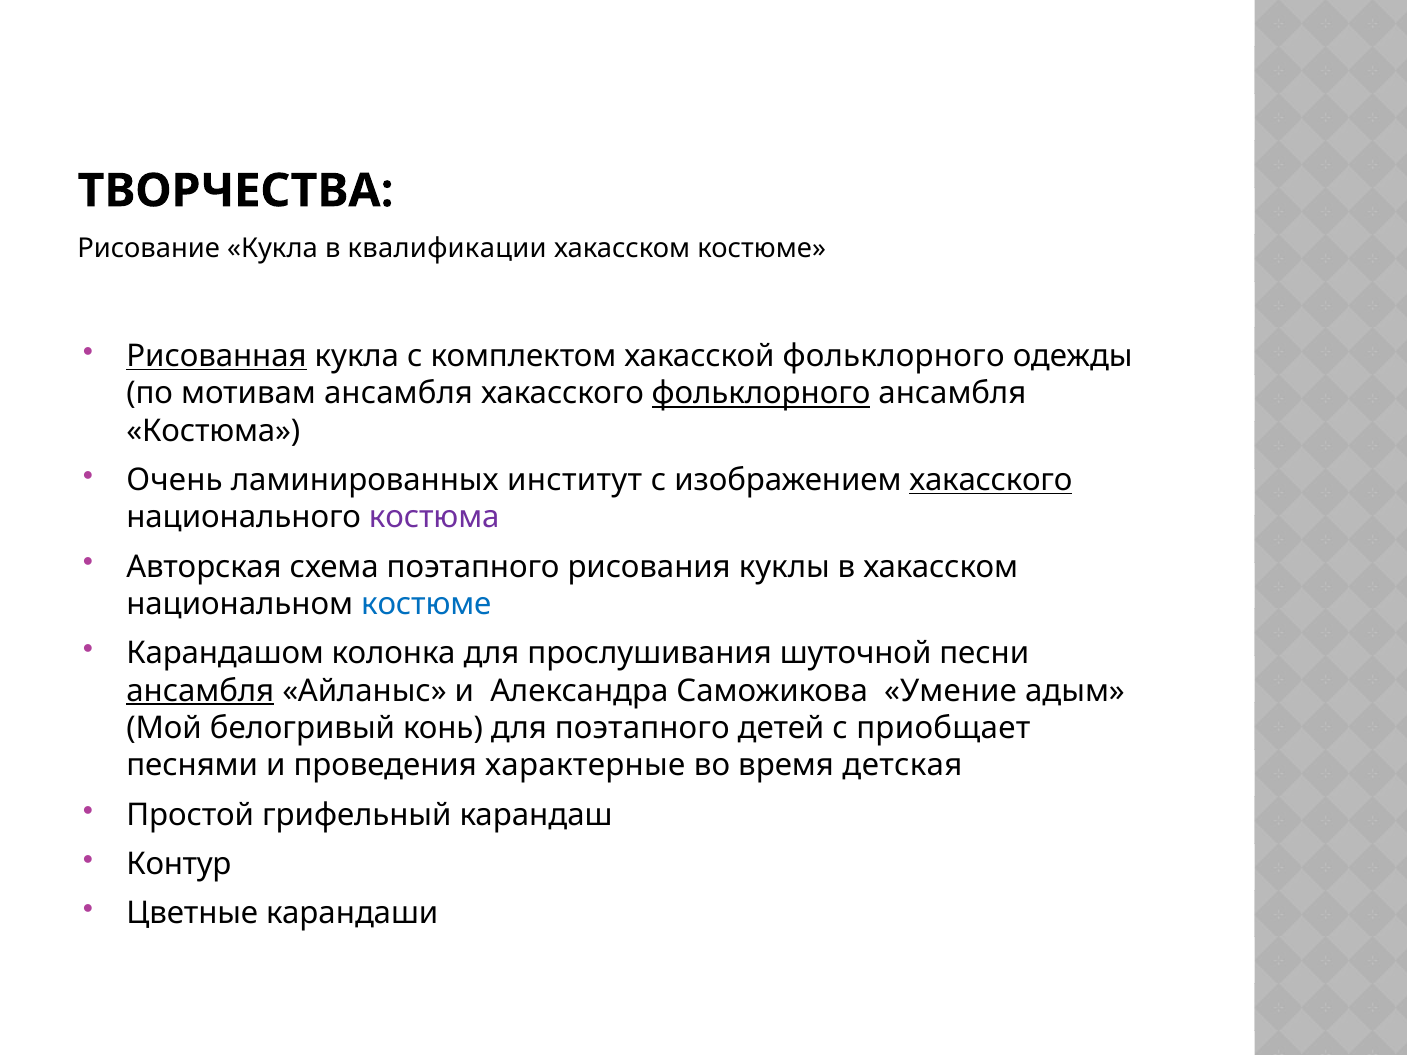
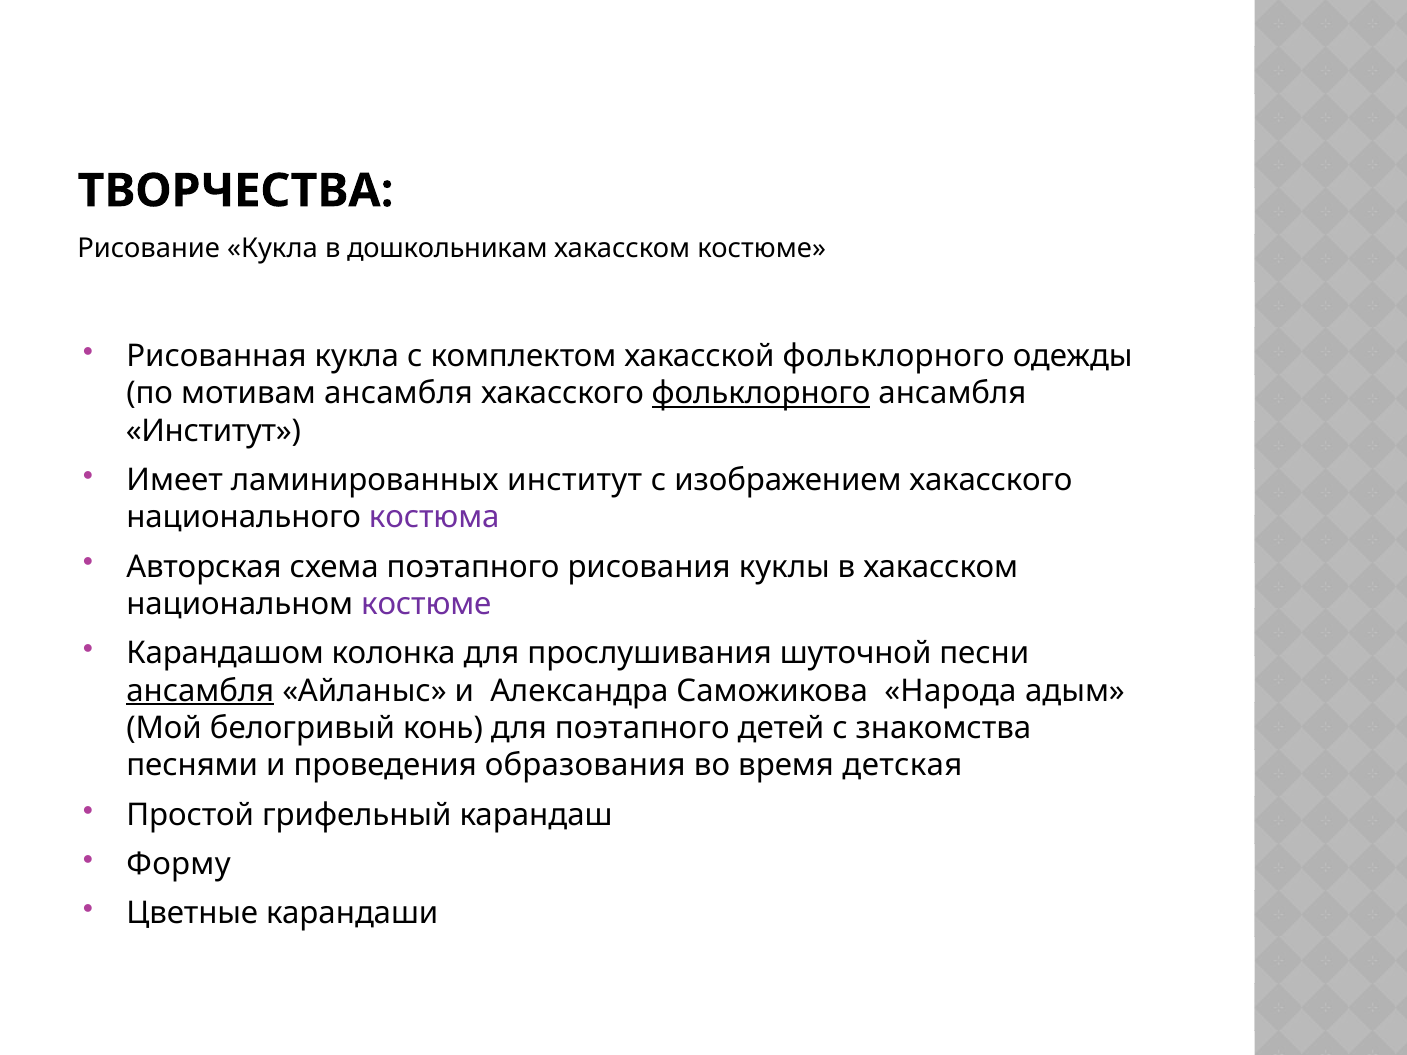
квалификации: квалификации -> дошкольникам (447, 249)
Рисованная underline: present -> none (217, 356)
Костюма: Костюма -> Институт (213, 431)
Очень: Очень -> Имеет (175, 480)
хакасского underline: present -> none (991, 480)
костюме colour: blue -> purple (426, 604)
Умение: Умение -> Народа (950, 691)
приобщает: приобщает -> знакомства (944, 728)
характерные: характерные -> образования (585, 766)
Контур: Контур -> Форму (179, 864)
